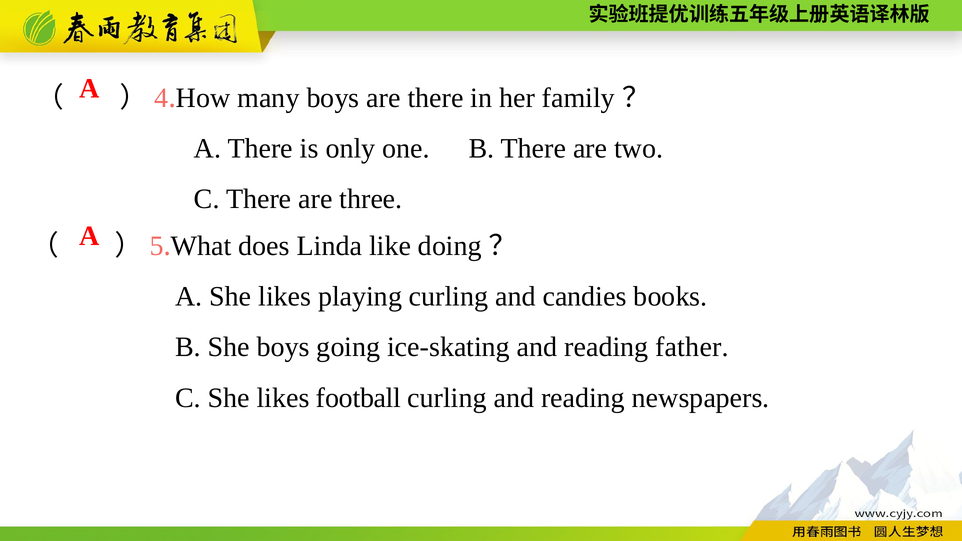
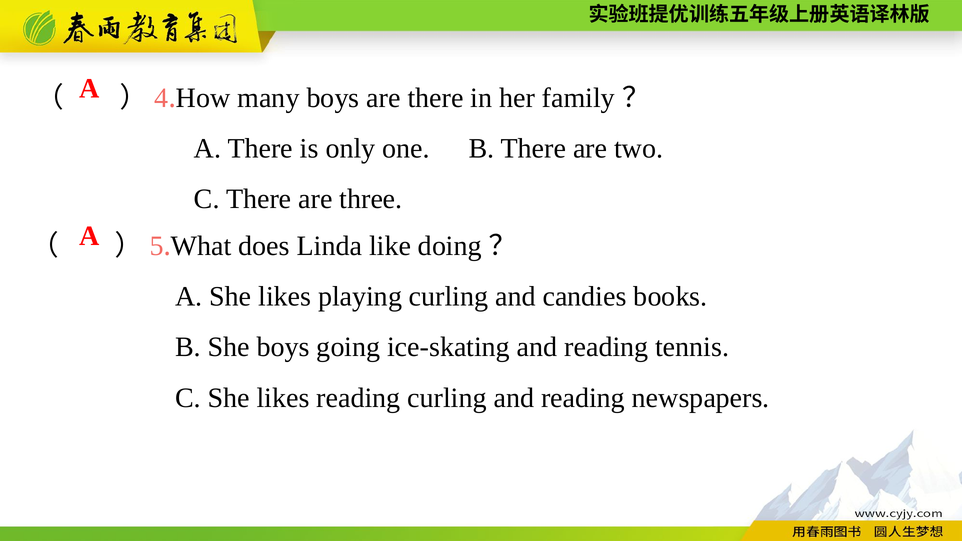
father: father -> tennis (692, 347)
likes football: football -> reading (358, 398)
